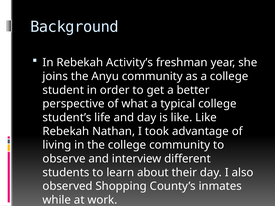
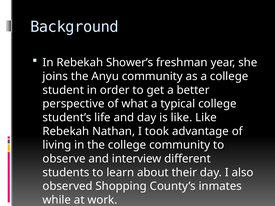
Activity’s: Activity’s -> Shower’s (130, 63)
